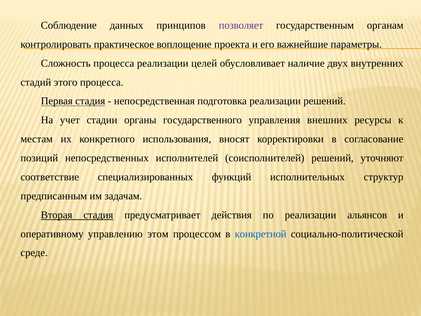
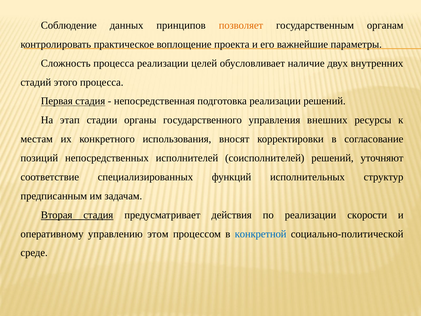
позволяет colour: purple -> orange (241, 25)
учет: учет -> этап (70, 120)
альянсов: альянсов -> скорости (367, 215)
